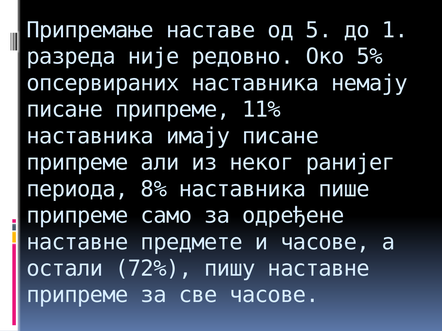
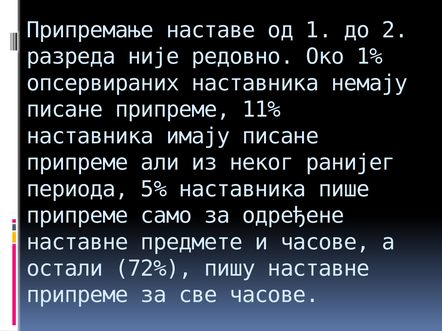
5: 5 -> 1 (319, 30)
1: 1 -> 2 (395, 30)
5%: 5% -> 1% (370, 57)
8%: 8% -> 5% (154, 189)
